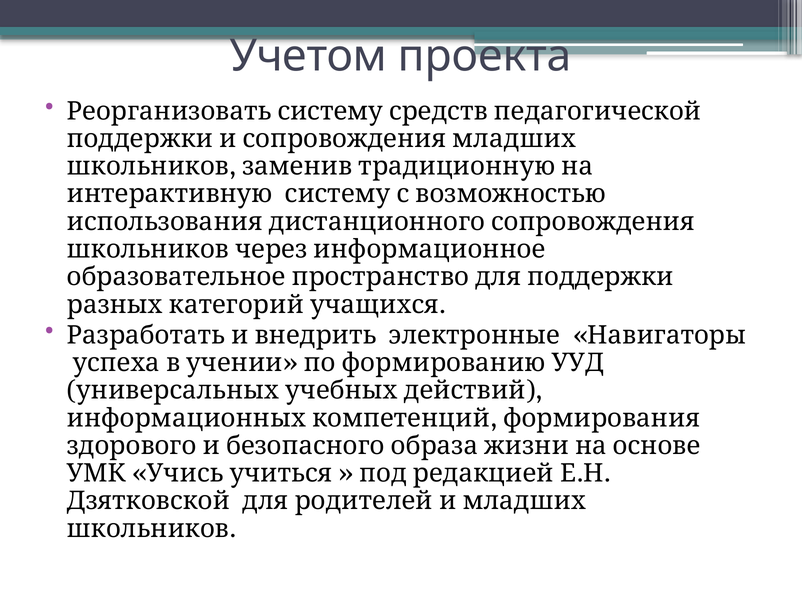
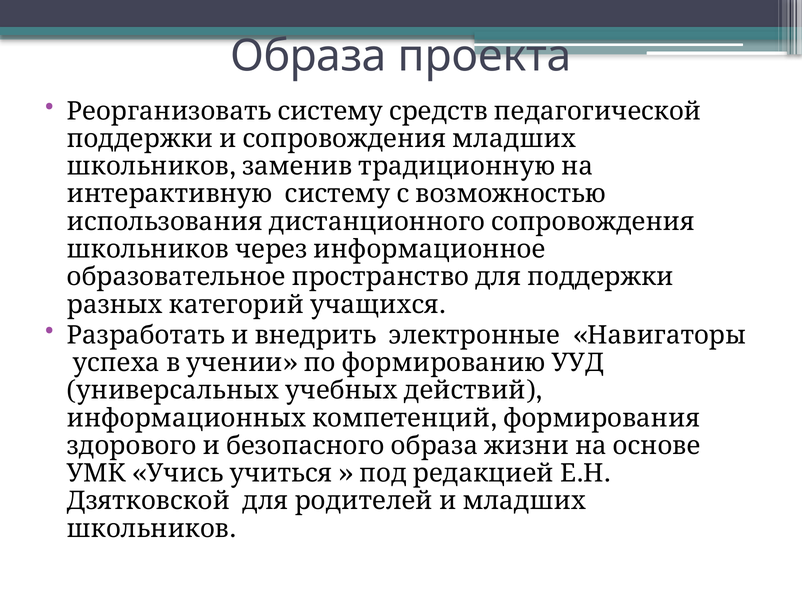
Учетом: Учетом -> Образа (308, 56)
